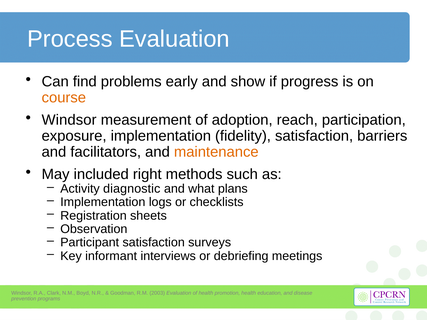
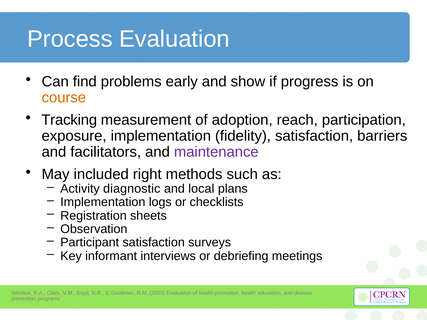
Windsor: Windsor -> Tracking (69, 120)
maintenance colour: orange -> purple (216, 152)
what: what -> local (201, 189)
